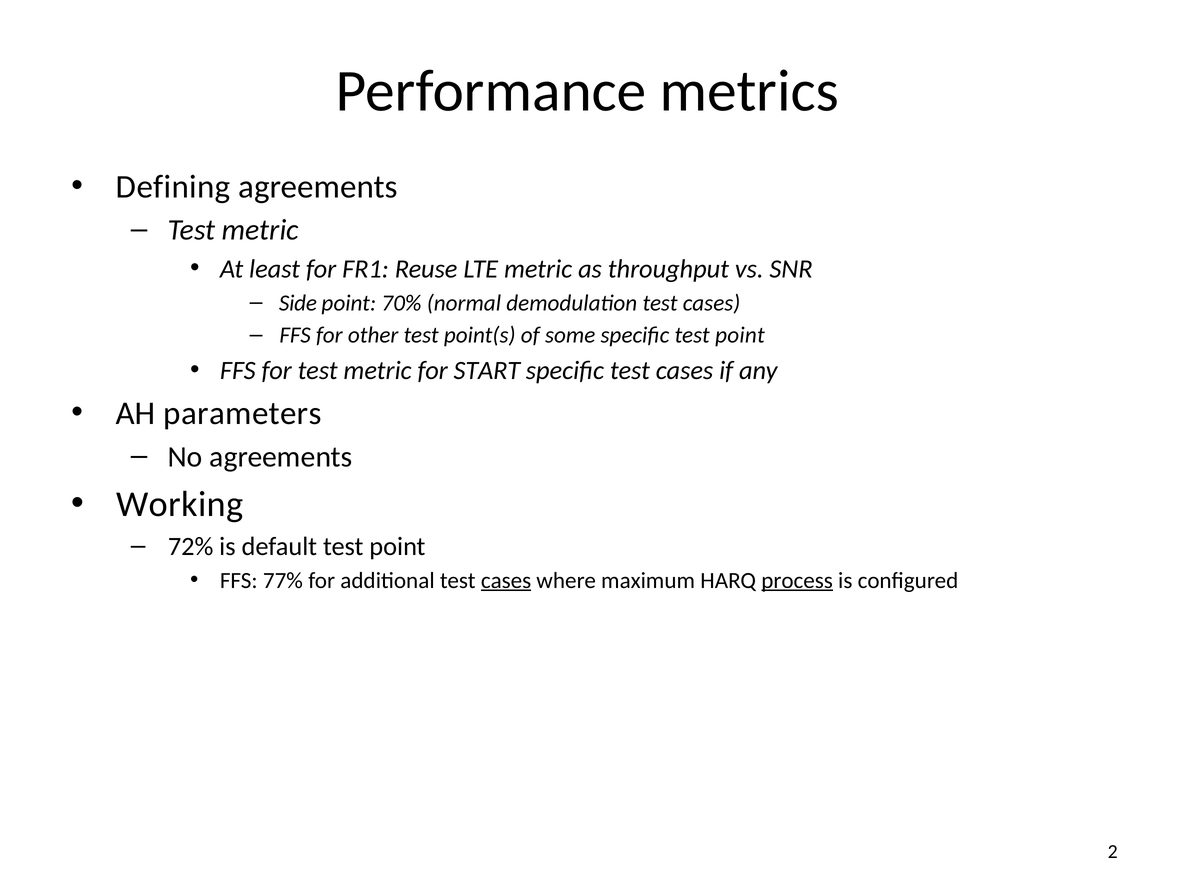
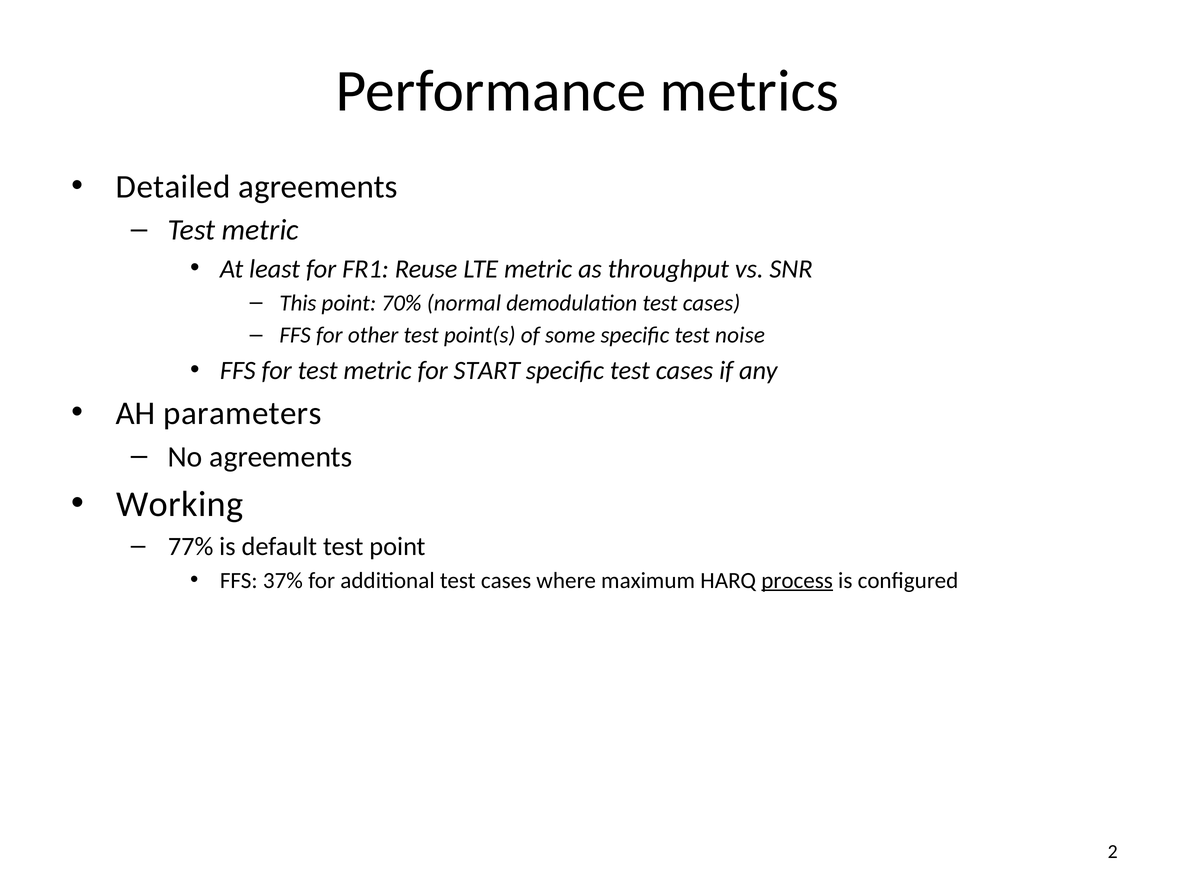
Defining: Defining -> Detailed (173, 187)
Side: Side -> This (298, 303)
specific test point: point -> noise (740, 335)
72%: 72% -> 77% (191, 546)
77%: 77% -> 37% (283, 580)
cases underline: present -> none (506, 580)
